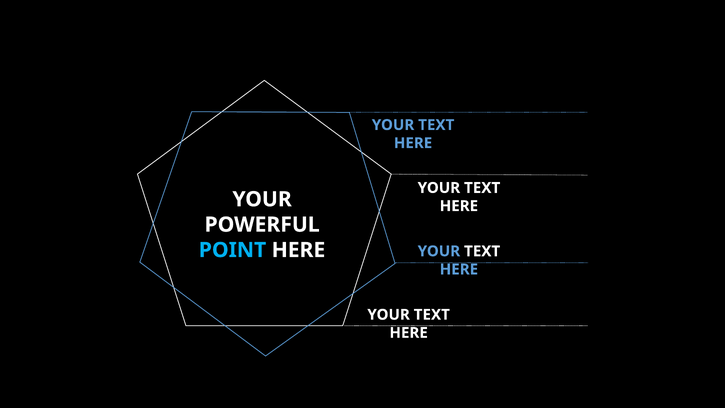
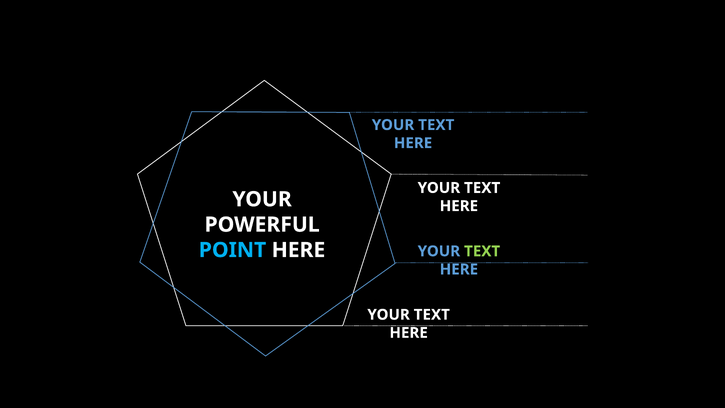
TEXT colour: white -> light green (482, 251)
